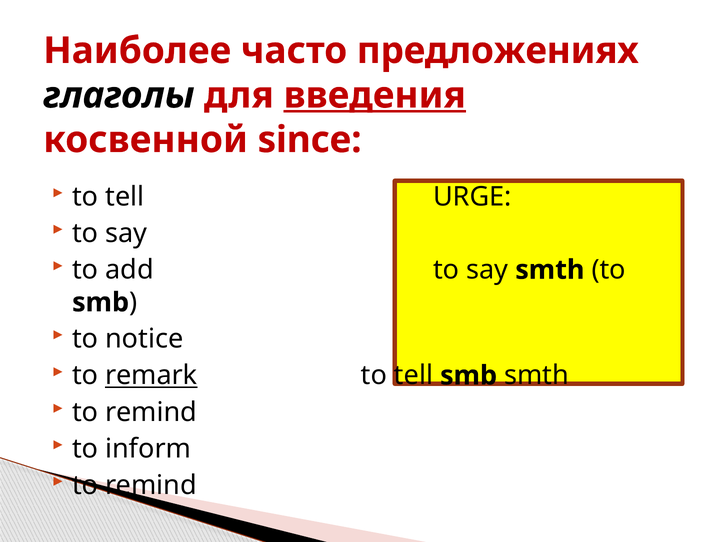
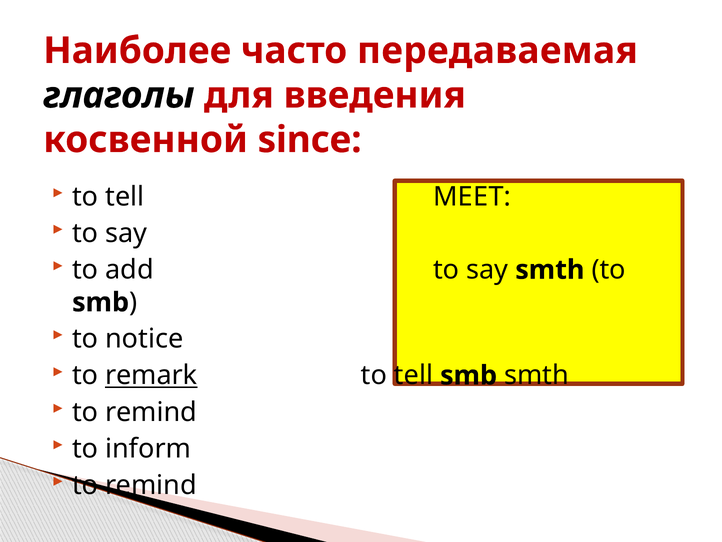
предложениях: предложениях -> передаваемая (497, 51)
введения underline: present -> none (375, 95)
URGE: URGE -> MEET (472, 197)
